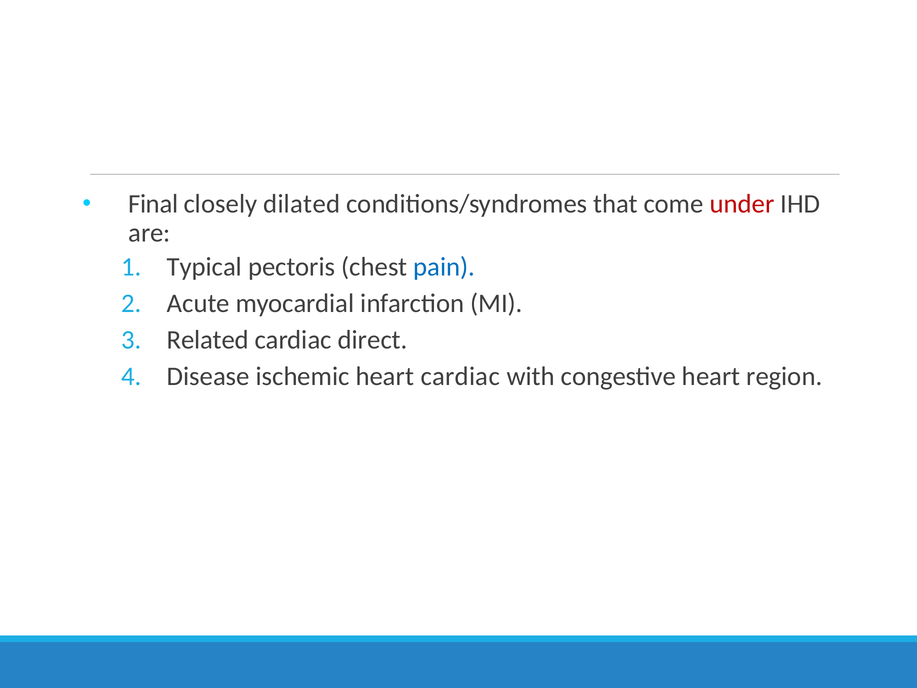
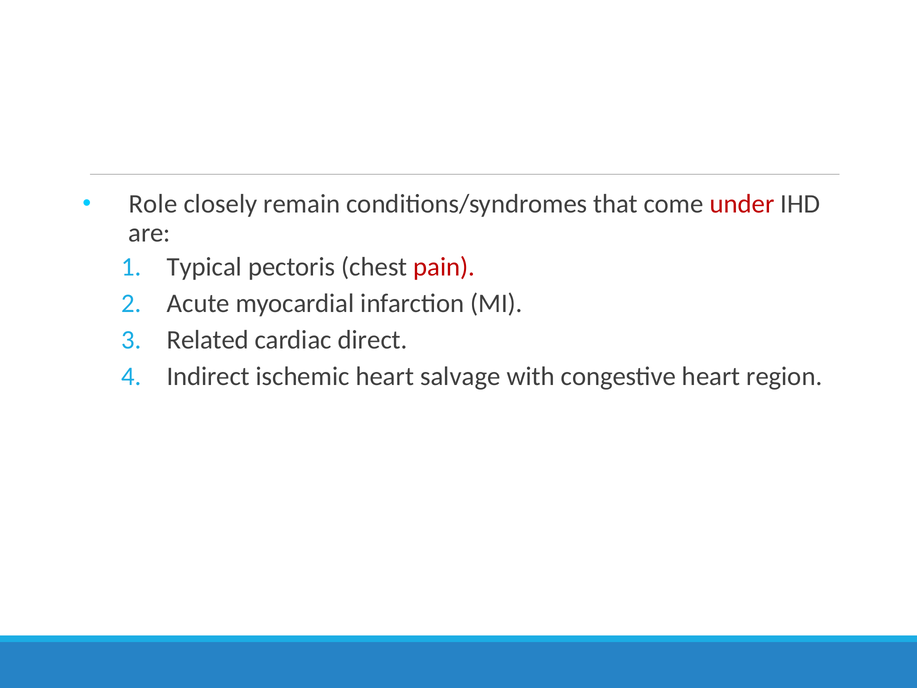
Final: Final -> Role (153, 204)
dilated: dilated -> remain (302, 204)
pain colour: blue -> red (444, 267)
Disease: Disease -> Indirect (208, 376)
heart cardiac: cardiac -> salvage (460, 376)
